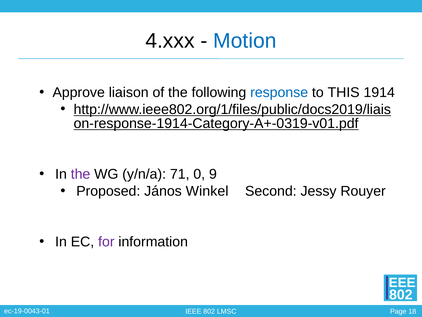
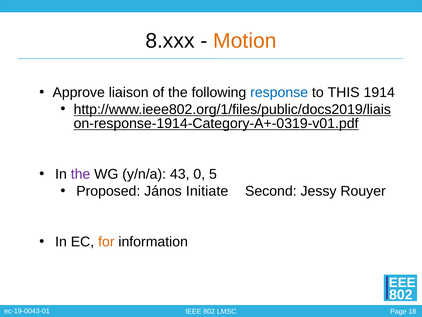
4.xxx: 4.xxx -> 8.xxx (170, 41)
Motion colour: blue -> orange (245, 41)
71: 71 -> 43 (180, 174)
9: 9 -> 5 (213, 174)
Winkel: Winkel -> Initiate (207, 191)
for colour: purple -> orange (106, 241)
